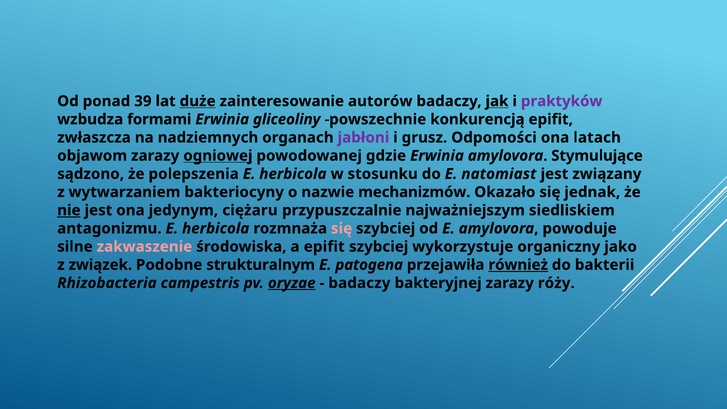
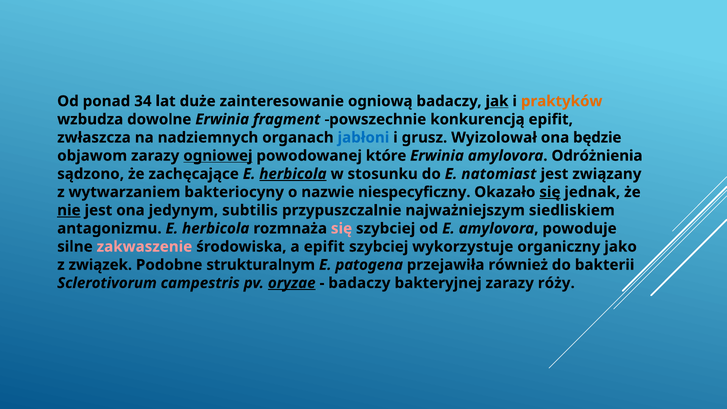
39: 39 -> 34 (143, 101)
duże underline: present -> none (198, 101)
autorów: autorów -> ogniową (380, 101)
praktyków colour: purple -> orange (562, 101)
formami: formami -> dowolne (159, 119)
gliceoliny: gliceoliny -> fragment (287, 119)
jabłoni colour: purple -> blue (363, 138)
Odpomości: Odpomości -> Wyizolował (494, 138)
latach: latach -> będzie (597, 138)
gdzie: gdzie -> które (386, 156)
Stymulujące: Stymulujące -> Odróżnienia (597, 156)
polepszenia: polepszenia -> zachęcające (194, 174)
herbicola underline: none -> present (293, 174)
mechanizmów: mechanizmów -> niespecyficzny (414, 192)
się underline: none -> present (550, 192)
ciężaru: ciężaru -> subtilis (250, 210)
również underline: present -> none (518, 265)
Rhizobacteria: Rhizobacteria -> Sclerotivorum (107, 283)
